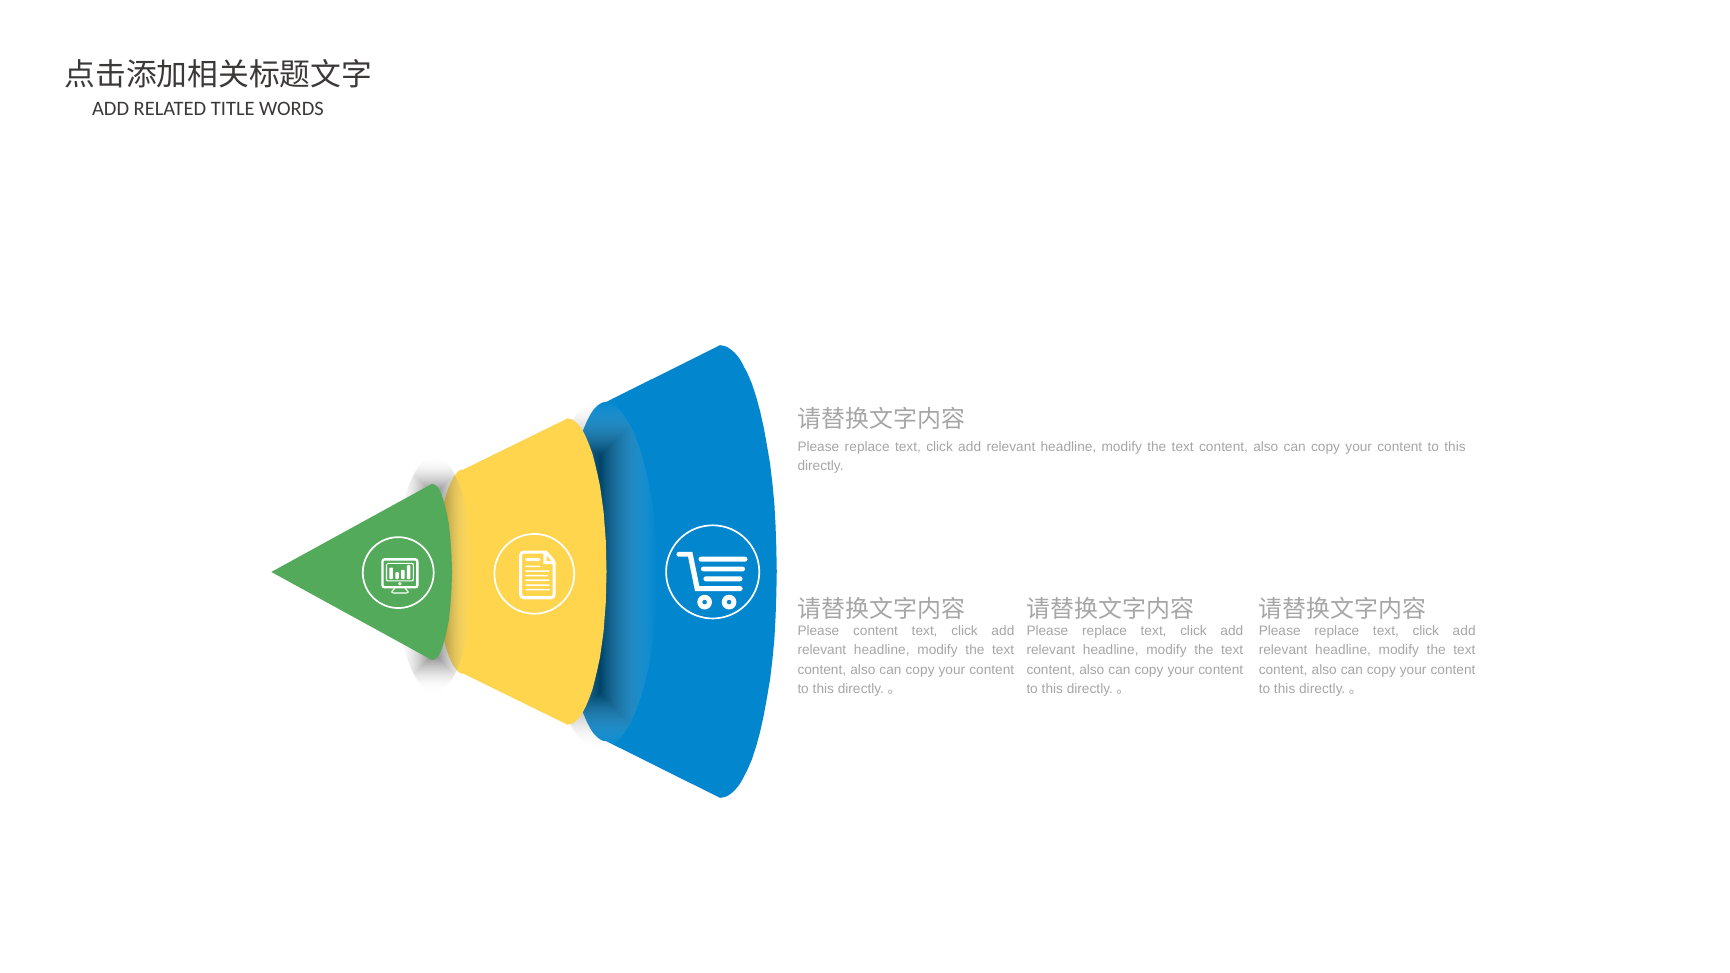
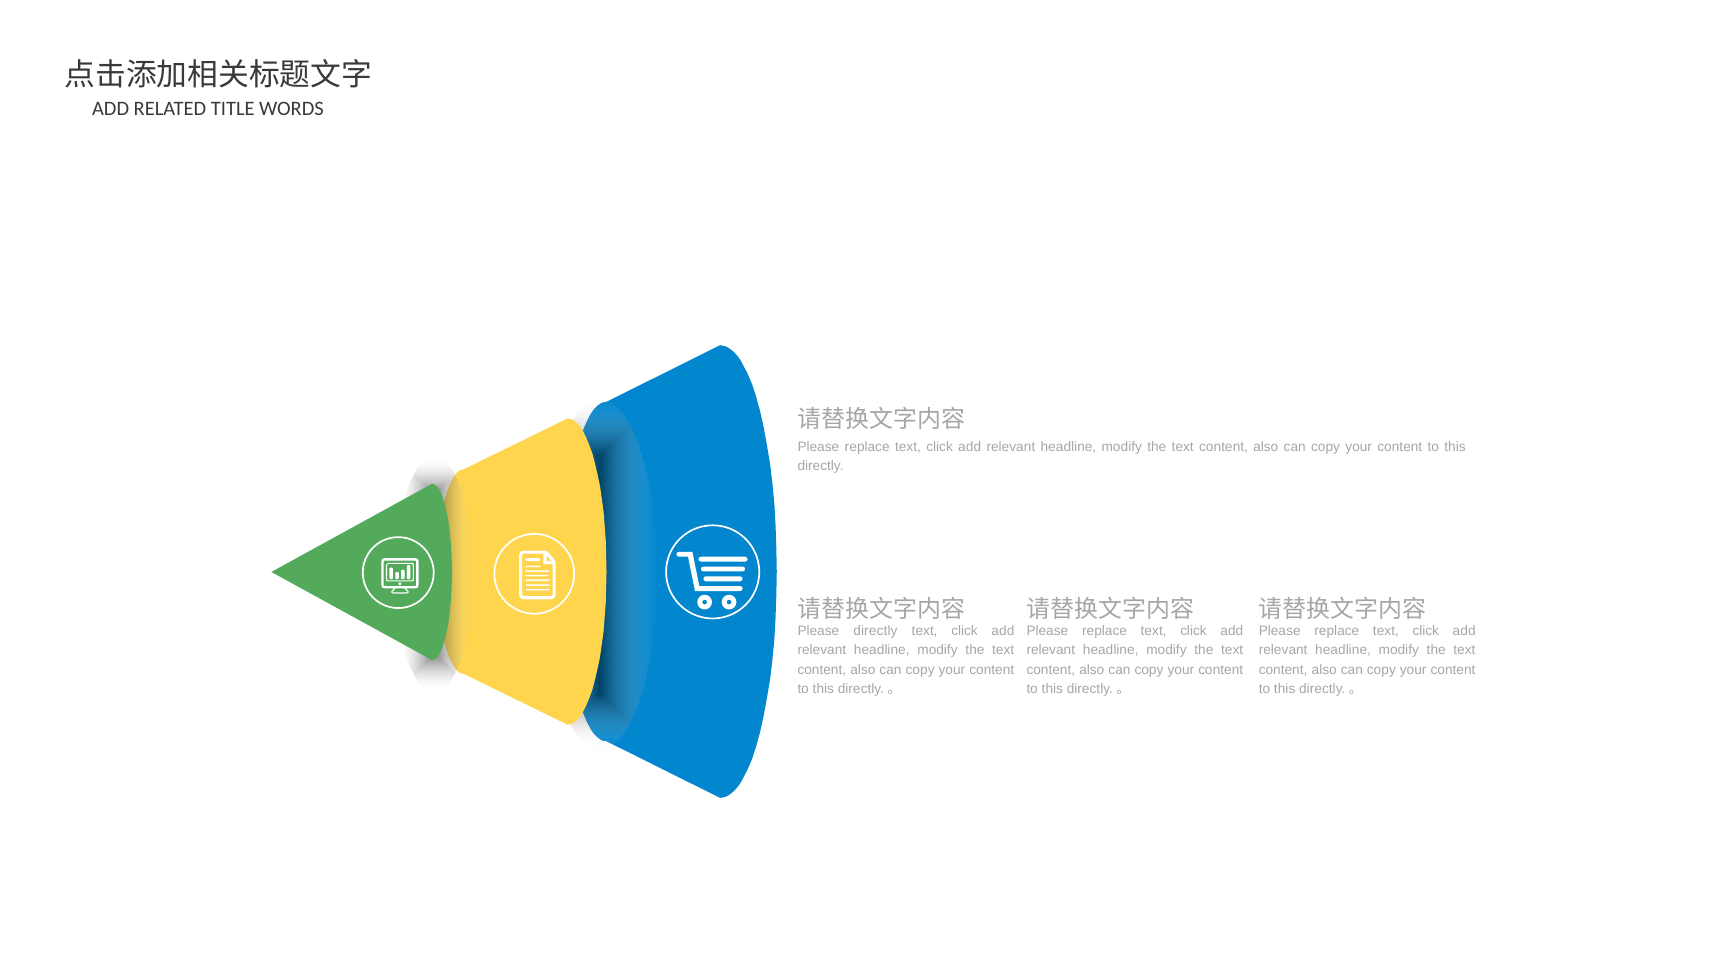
Please content: content -> directly (875, 631)
